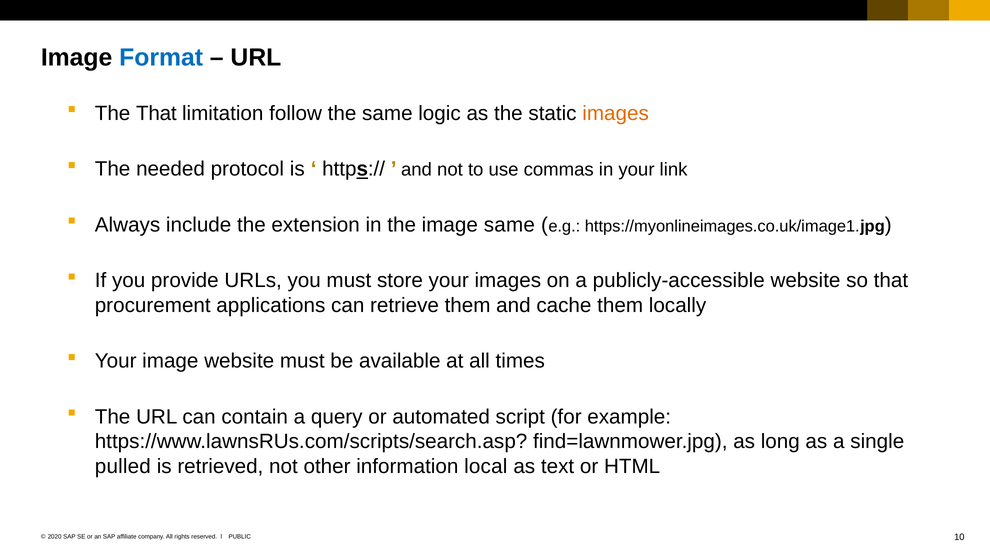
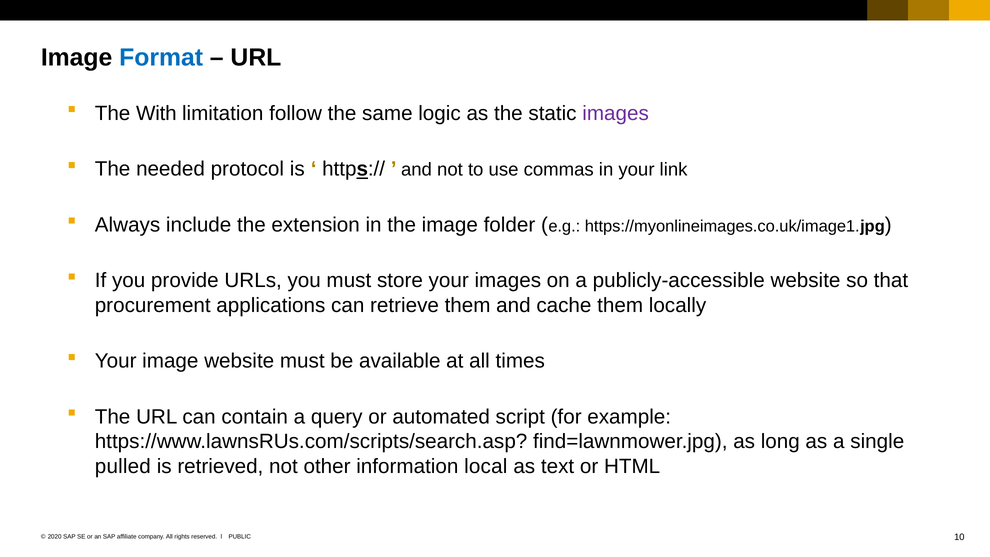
The That: That -> With (156, 113)
images colour: orange -> purple (616, 113)
image same: same -> folder (509, 225)
